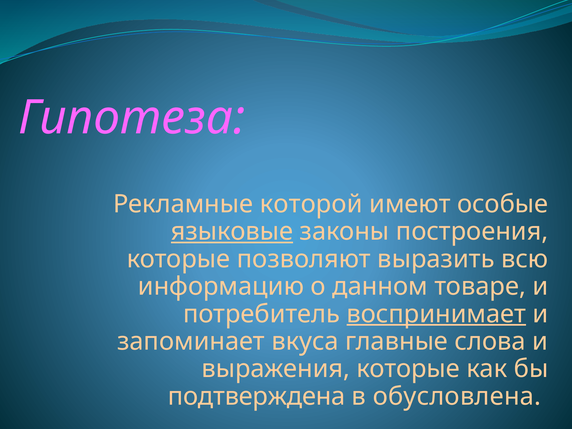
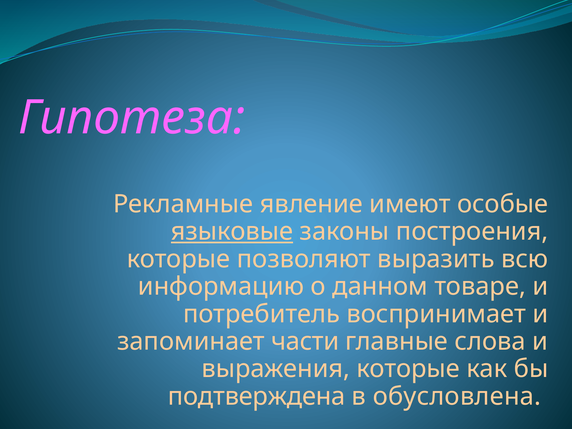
которой: которой -> явление (311, 204)
воспринимает underline: present -> none (436, 314)
вкуса: вкуса -> части (305, 341)
